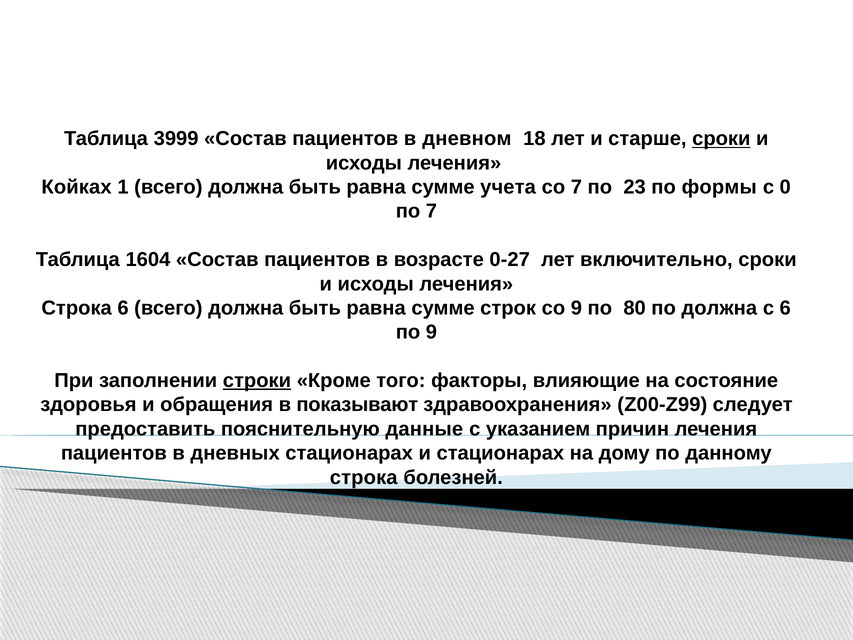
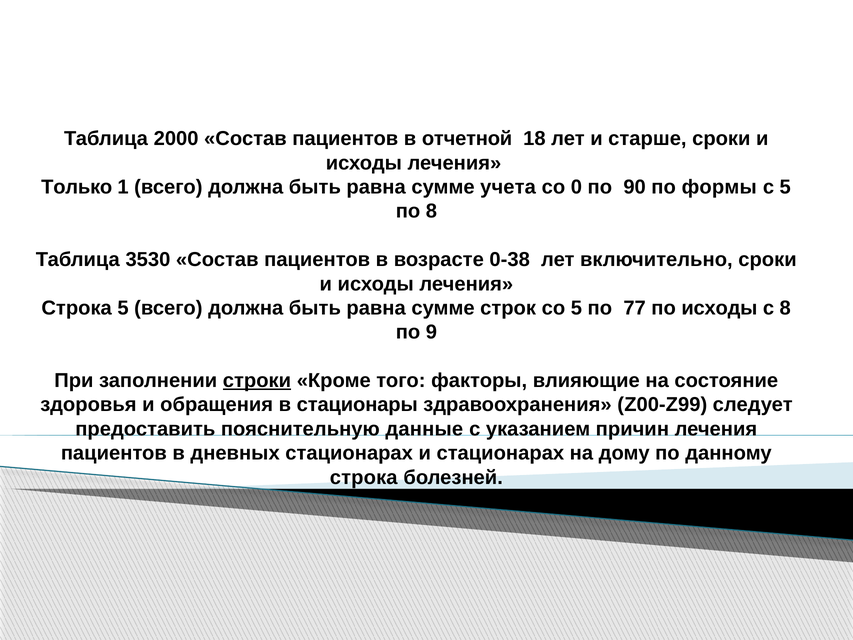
3999: 3999 -> 2000 (176, 139)
дневном: дневном -> отчетной (467, 139)
сроки underline: present -> none (721, 139)
Койках: Койках -> Только (77, 187)
со 7: 7 -> 0 (576, 187)
23: 23 -> 90 (635, 187)
с 0: 0 -> 5 (785, 187)
по 7: 7 -> 8 (431, 211)
1604: 1604 -> 3530 (148, 260)
0-27: 0-27 -> 0-38 (510, 260)
Строка 6: 6 -> 5 (123, 308)
со 9: 9 -> 5 (576, 308)
80: 80 -> 77 (635, 308)
по должна: должна -> исходы (719, 308)
с 6: 6 -> 8 (785, 308)
показывают: показывают -> стационары (357, 405)
